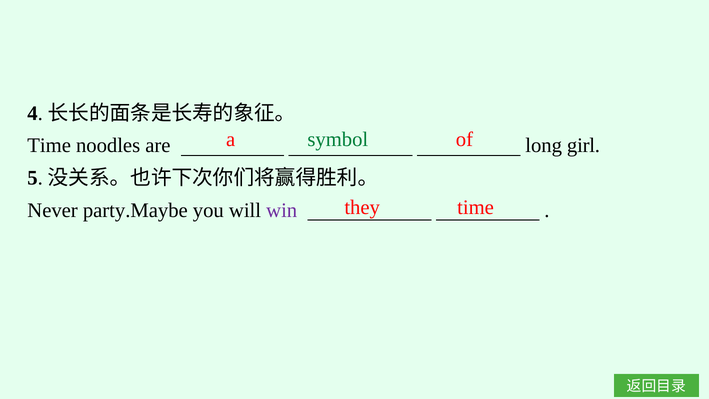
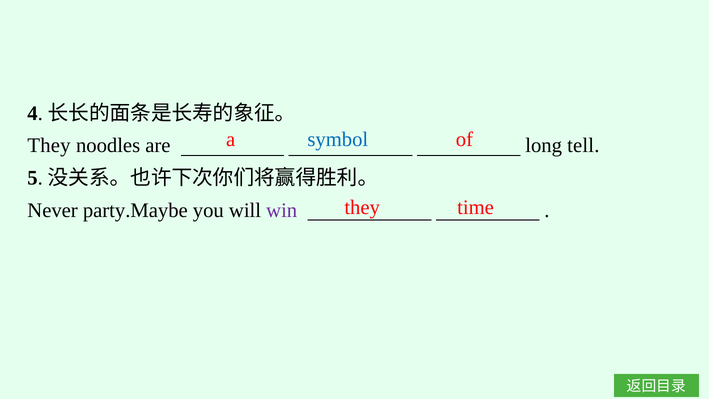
symbol colour: green -> blue (338, 139)
Time: Time -> They (49, 146)
girl: girl -> tell (583, 146)
